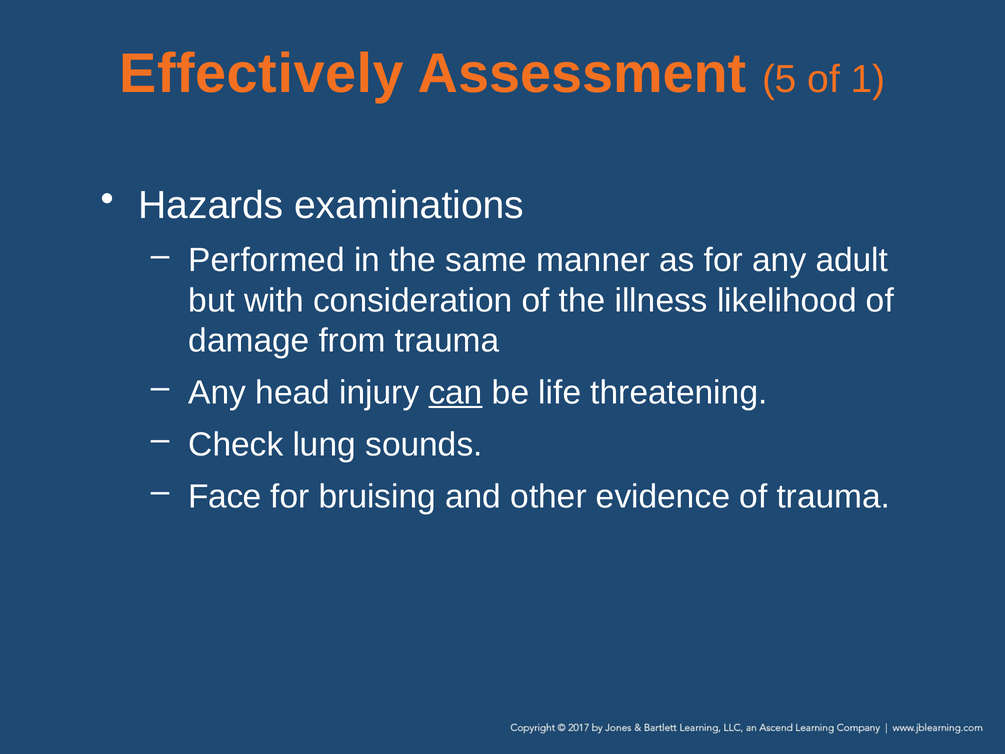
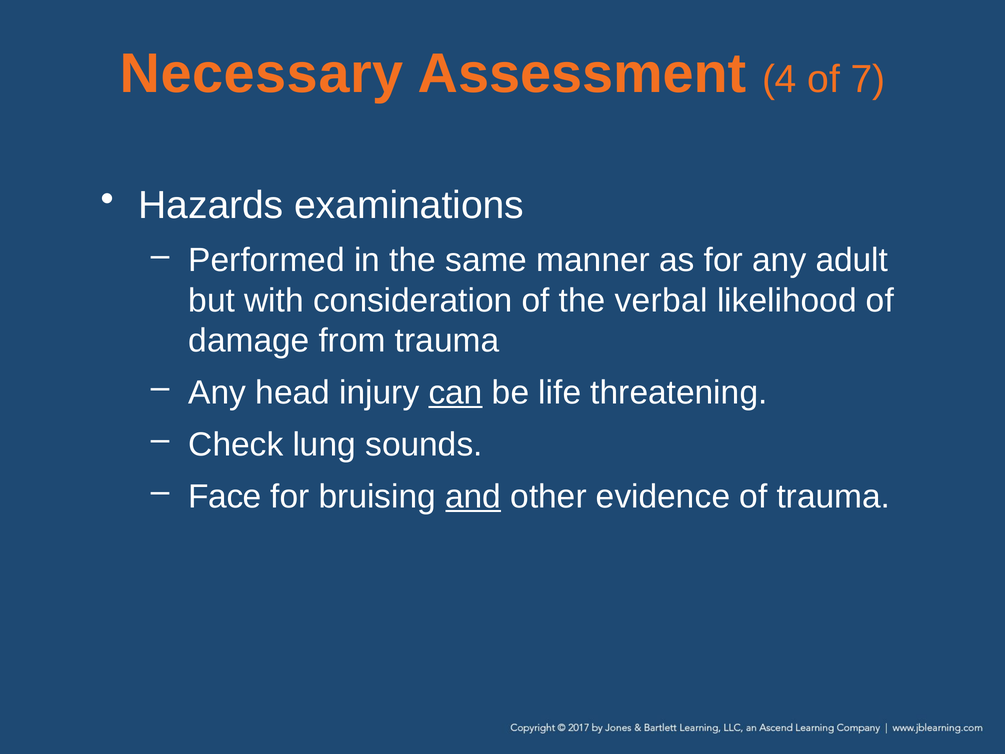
Effectively: Effectively -> Necessary (262, 74)
5: 5 -> 4 (779, 80)
1: 1 -> 7 (868, 80)
illness: illness -> verbal (661, 301)
and underline: none -> present (473, 496)
